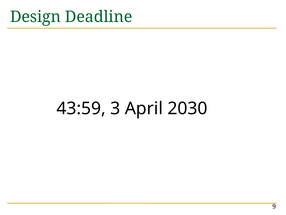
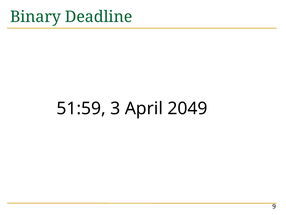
Design: Design -> Binary (35, 17)
43:59: 43:59 -> 51:59 (81, 108)
2030: 2030 -> 2049 (188, 108)
